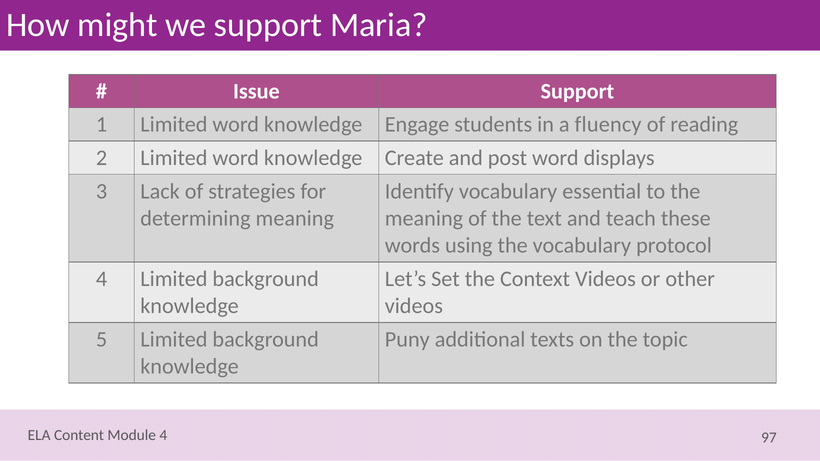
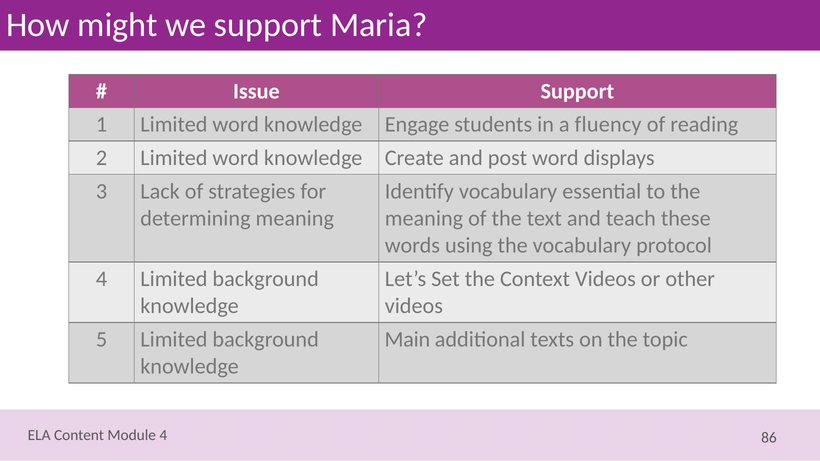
Puny: Puny -> Main (407, 340)
97: 97 -> 86 (769, 438)
